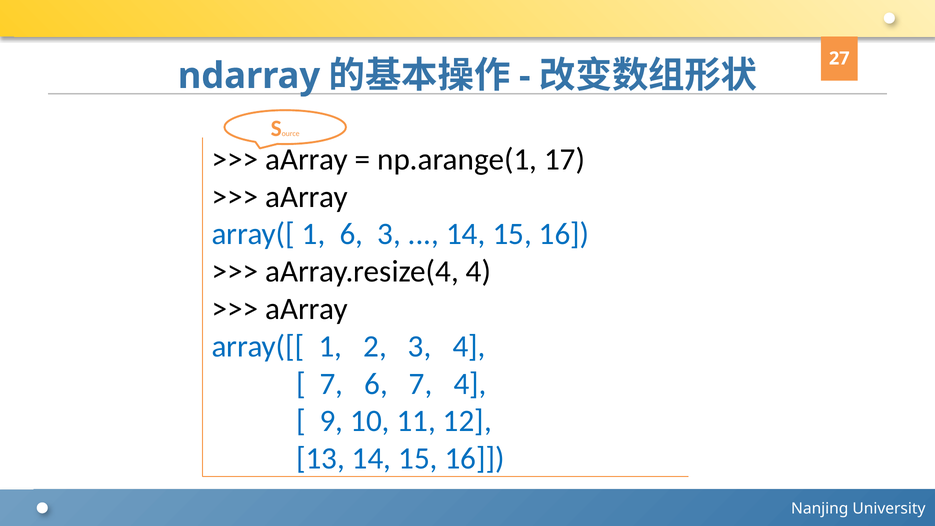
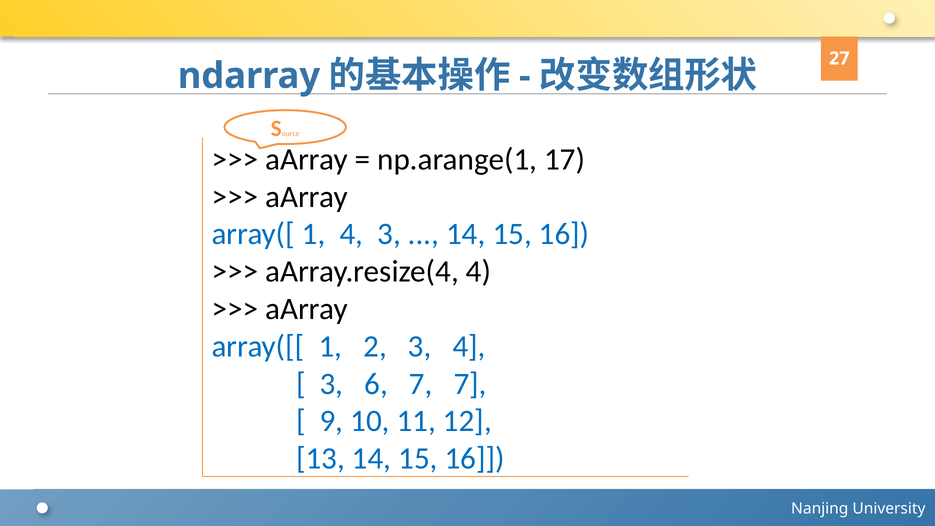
1 6: 6 -> 4 (351, 234)
7: 7 -> 3 (331, 384)
7 4: 4 -> 7 (470, 384)
